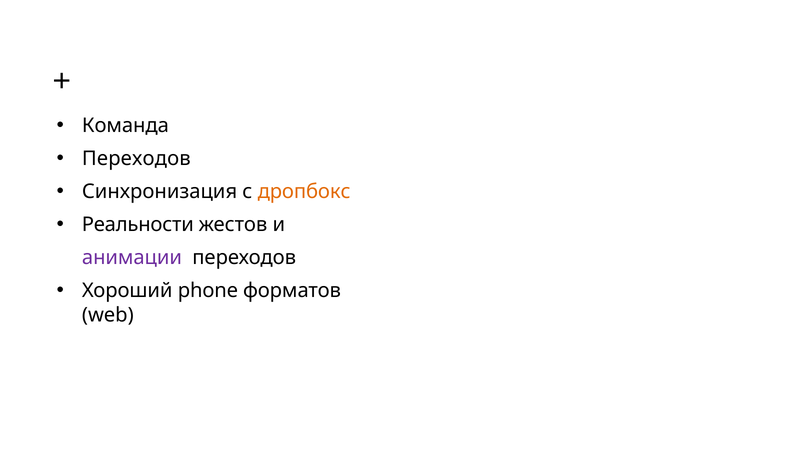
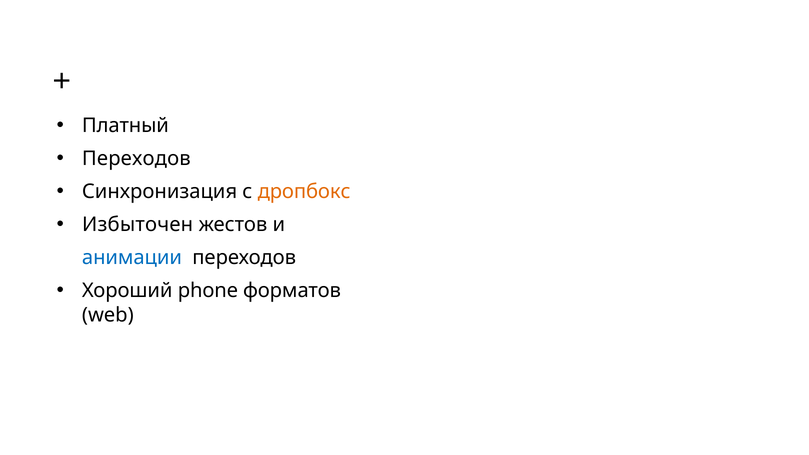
Команда: Команда -> Платный (125, 126)
Реальности: Реальности -> Избыточен (138, 225)
анимации colour: purple -> blue (132, 258)
